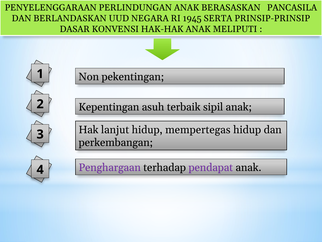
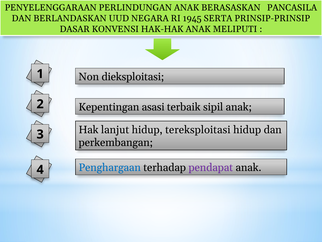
pekentingan: pekentingan -> dieksploitasi (133, 77)
asuh: asuh -> asasi (153, 107)
mempertegas: mempertegas -> tereksploitasi (198, 130)
Penghargaan colour: purple -> blue (110, 167)
